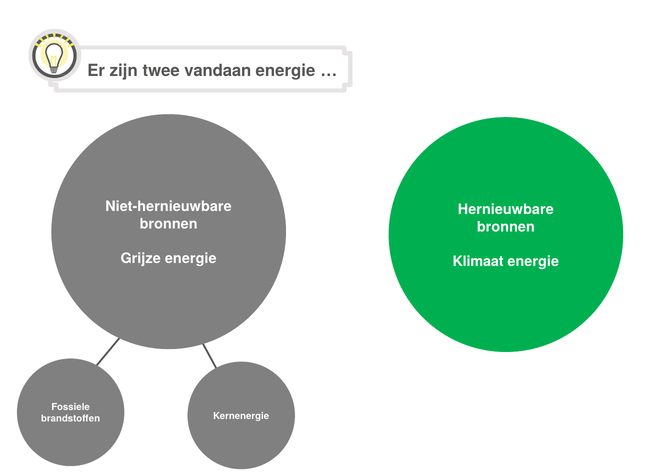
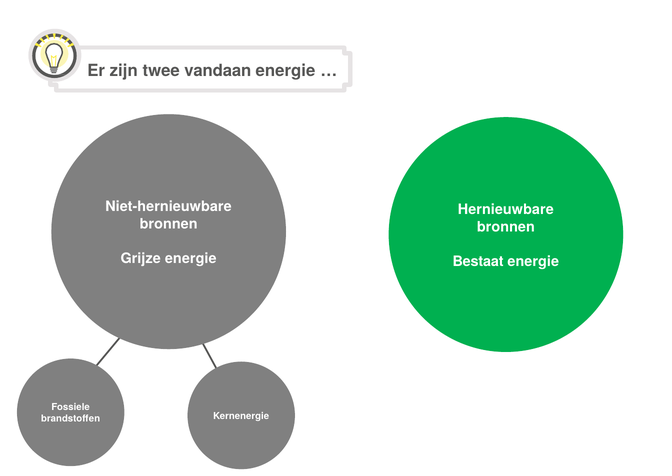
Klimaat: Klimaat -> Bestaat (478, 261)
